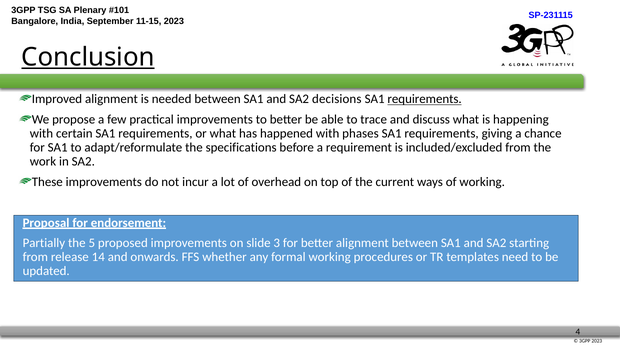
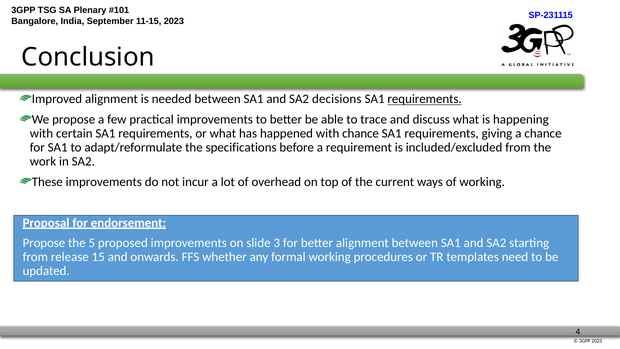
Conclusion underline: present -> none (88, 57)
with phases: phases -> chance (361, 133)
Partially: Partially -> Propose (44, 243)
14: 14 -> 15 (98, 257)
